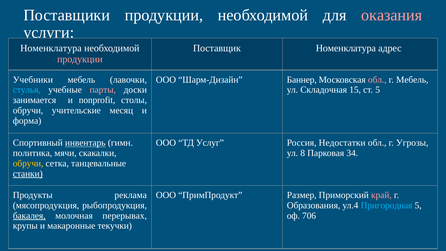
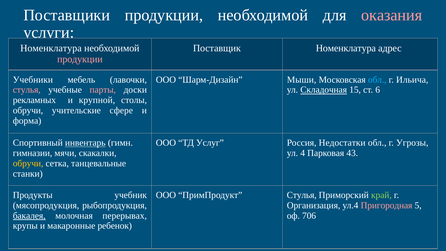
Баннер: Баннер -> Мыши (302, 80)
обл colour: pink -> light blue (377, 80)
г Мебель: Мебель -> Ильича (412, 80)
стулья colour: light blue -> pink (27, 90)
Складочная underline: none -> present (324, 90)
ст 5: 5 -> 6 (378, 90)
занимается: занимается -> рекламных (34, 100)
nonprofit: nonprofit -> крупной (97, 100)
месяц: месяц -> сфере (121, 110)
политика: политика -> гимназии (33, 153)
8: 8 -> 4 (303, 153)
34: 34 -> 43 (352, 153)
станки underline: present -> none (28, 174)
реклама: реклама -> учебник (131, 195)
ПримПродукт Размер: Размер -> Стулья (302, 195)
край colour: pink -> light green (381, 195)
Образования: Образования -> Организация (314, 205)
Пригородная colour: light blue -> pink (387, 205)
текучки: текучки -> ребенок (115, 226)
